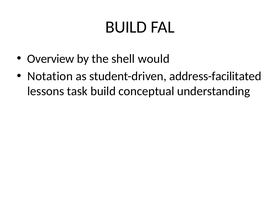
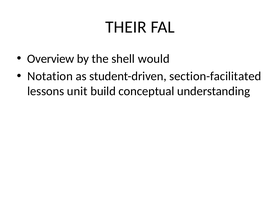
BUILD: BUILD -> THEIR (126, 27)
address-facilitated: address-facilitated -> section-facilitated (215, 76)
task: task -> unit (77, 91)
